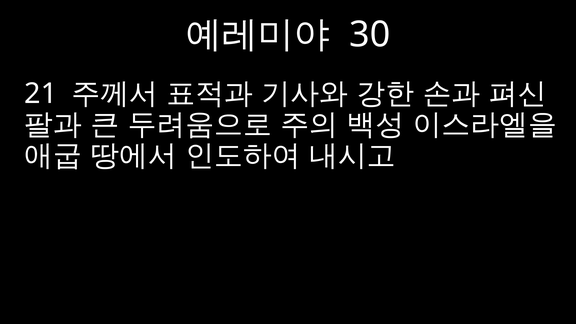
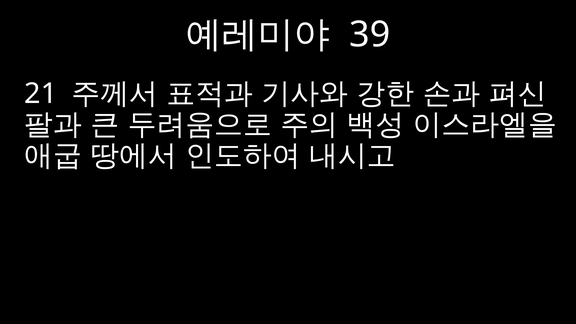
30: 30 -> 39 (370, 35)
